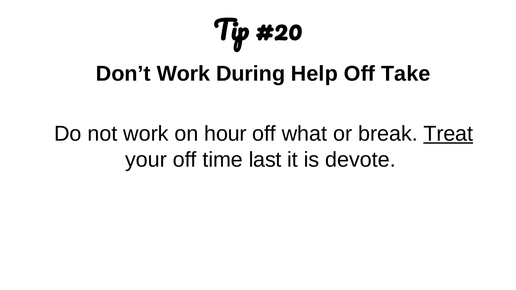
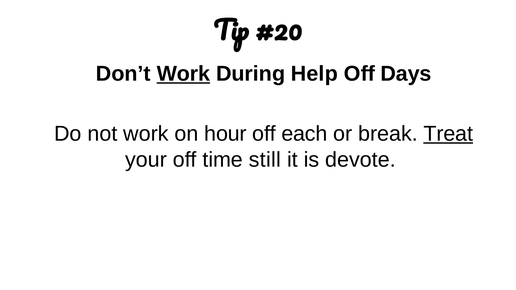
Work underline: none -> present (183, 74)
Take: Take -> Days (406, 74)
what: what -> each (305, 134)
last: last -> still (265, 160)
